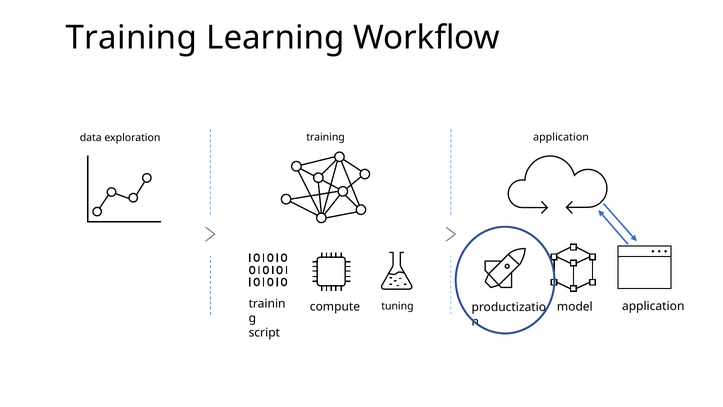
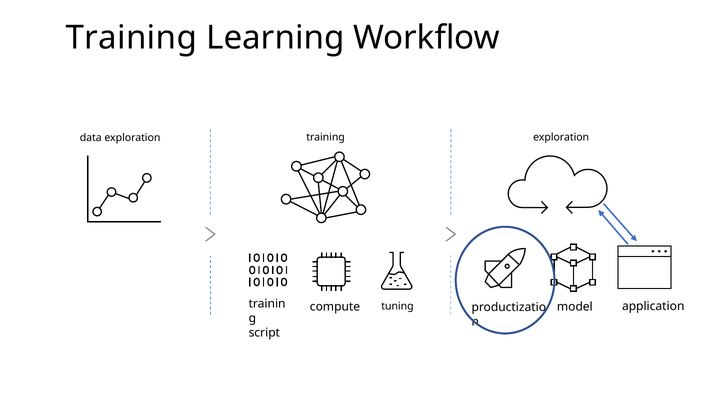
application: application -> exploration (561, 137)
